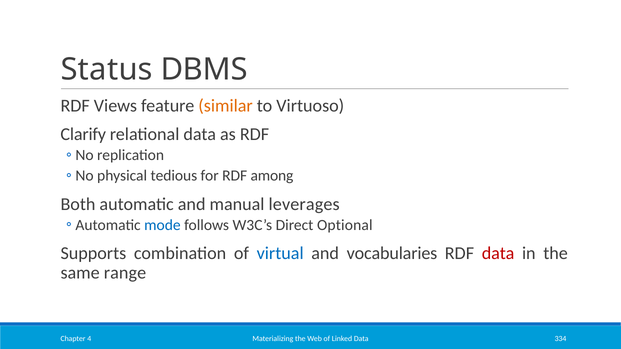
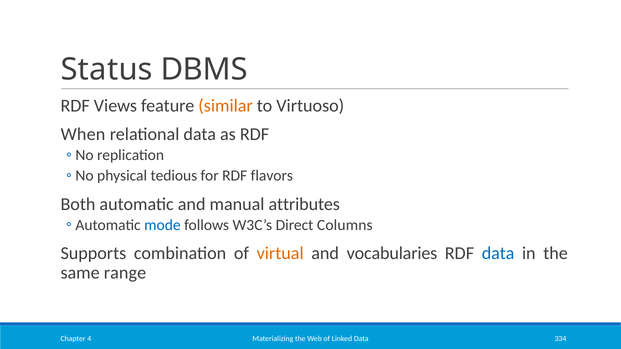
Clarify: Clarify -> When (83, 135)
among: among -> flavors (272, 176)
leverages: leverages -> attributes (304, 204)
Optional: Optional -> Columns (345, 225)
virtual colour: blue -> orange (280, 254)
data colour: red -> blue (498, 254)
